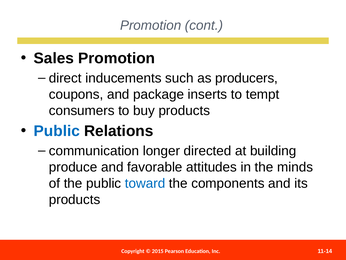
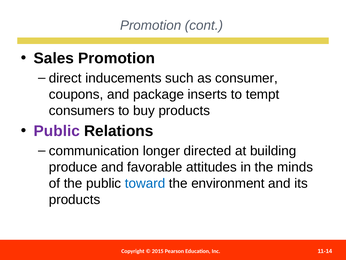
producers: producers -> consumer (247, 78)
Public colour: blue -> purple (57, 131)
components: components -> environment (228, 183)
